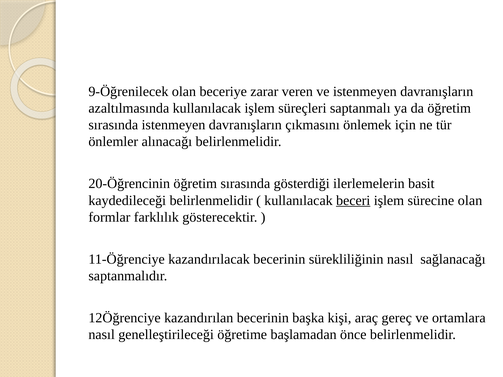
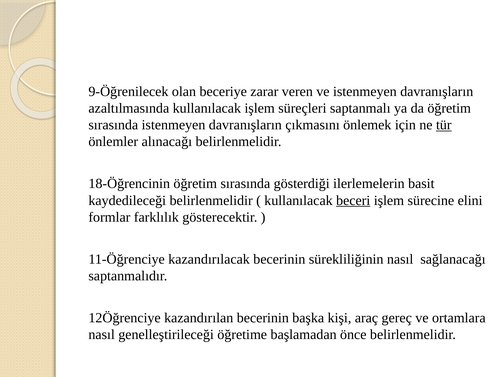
tür underline: none -> present (444, 125)
20-Öğrencinin: 20-Öğrencinin -> 18-Öğrencinin (129, 184)
sürecine olan: olan -> elini (470, 201)
